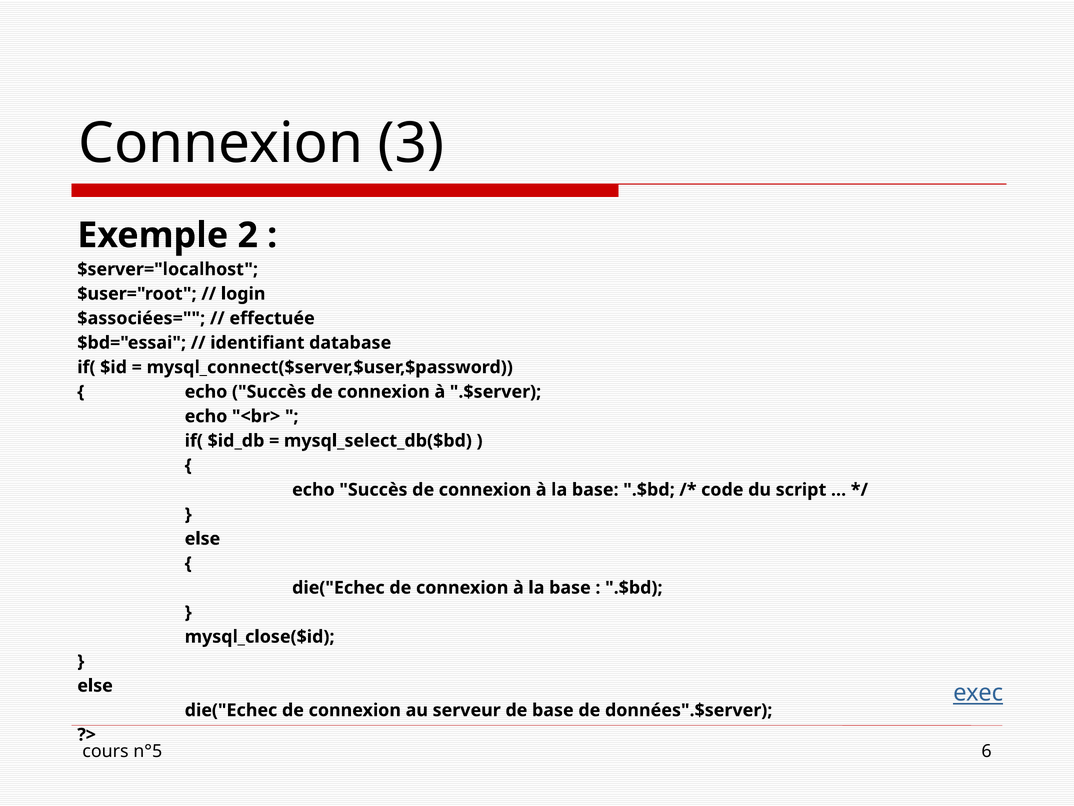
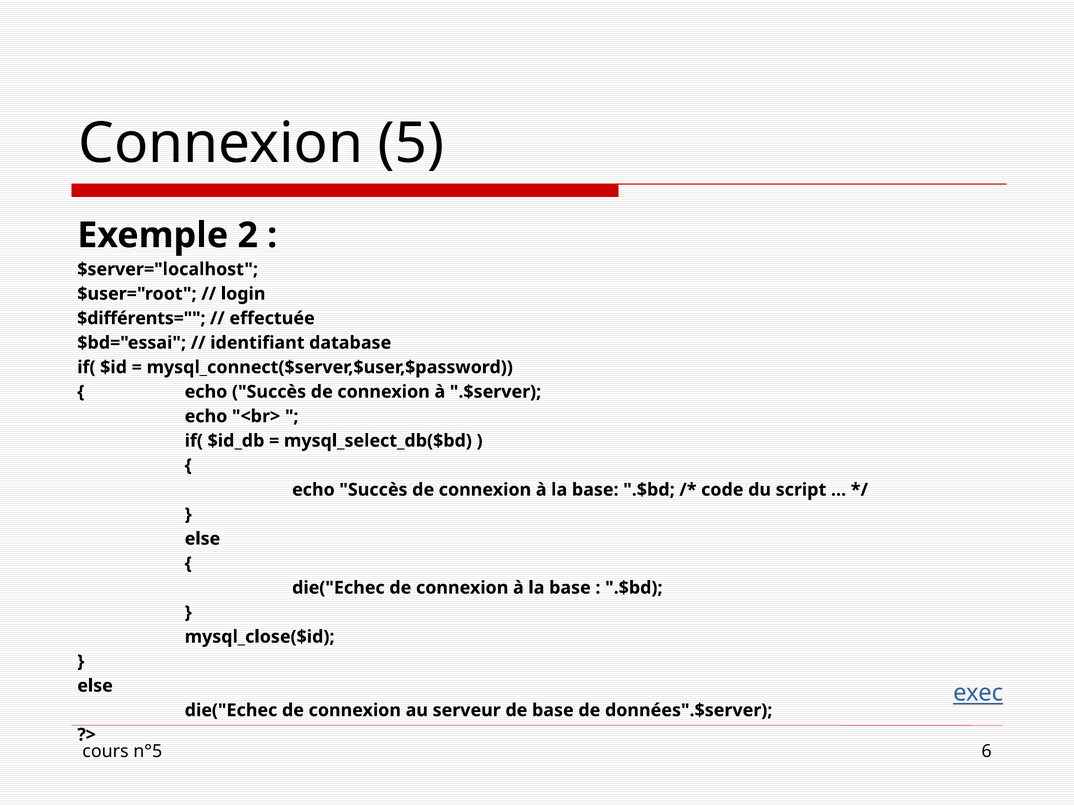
3: 3 -> 5 (411, 143)
$associées=: $associées= -> $différents= (141, 318)
